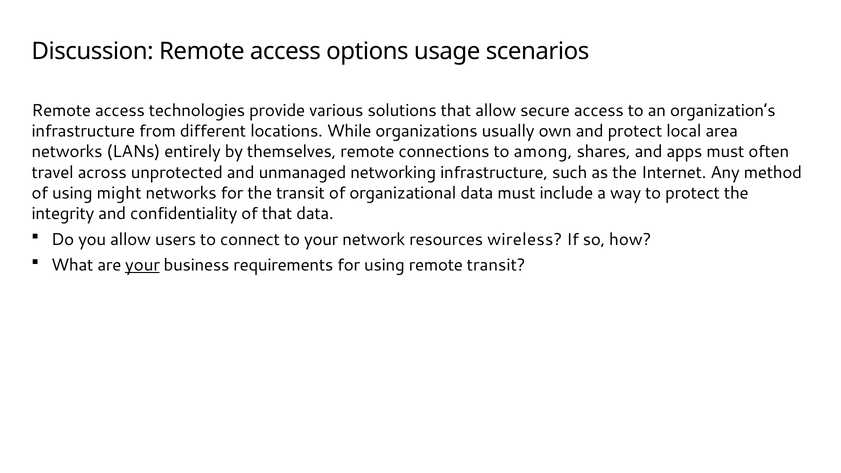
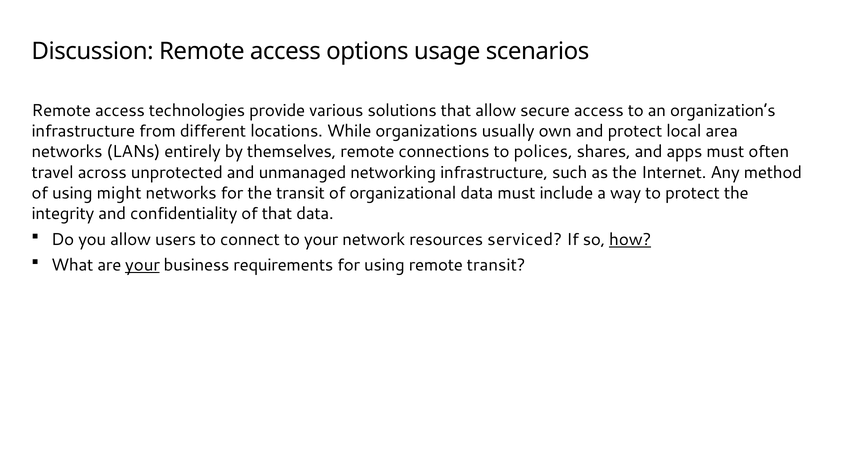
among: among -> polices (543, 152)
wireless: wireless -> serviced (525, 239)
how underline: none -> present (630, 239)
